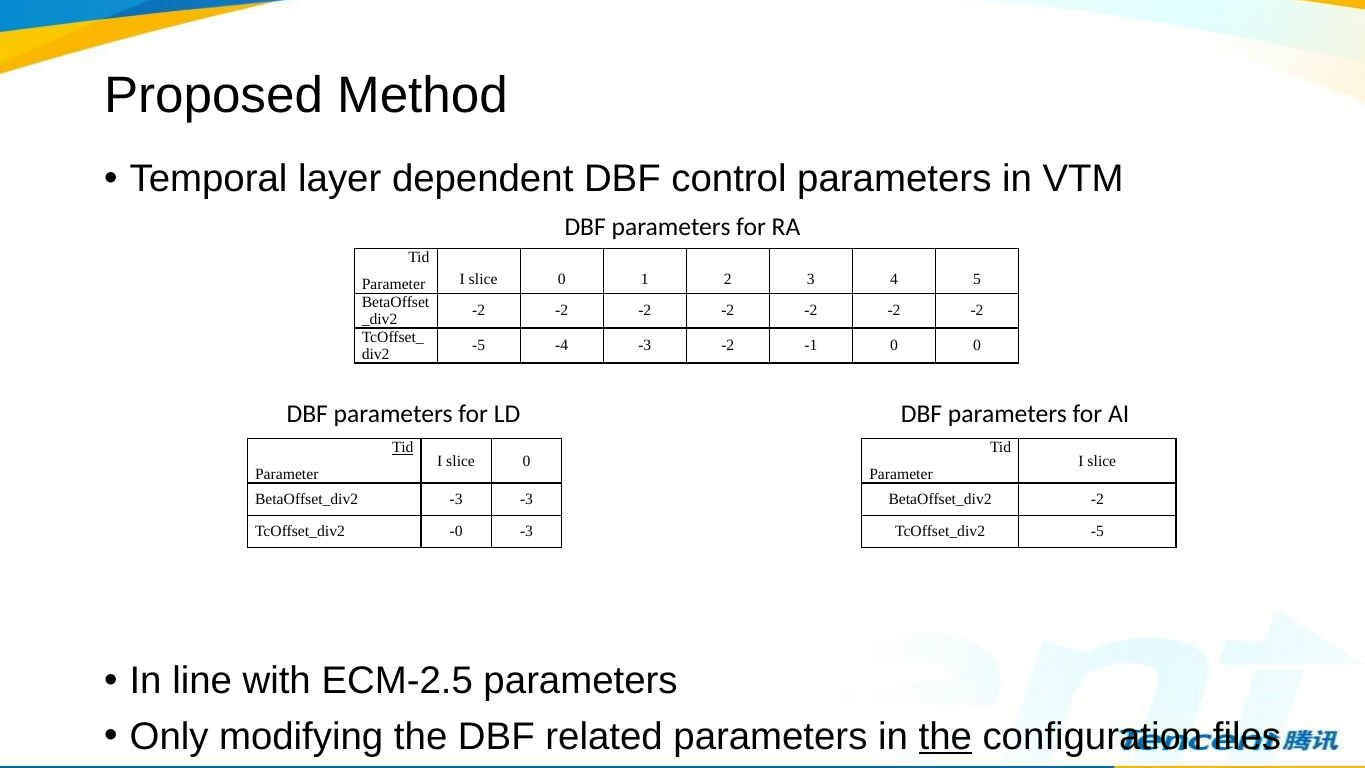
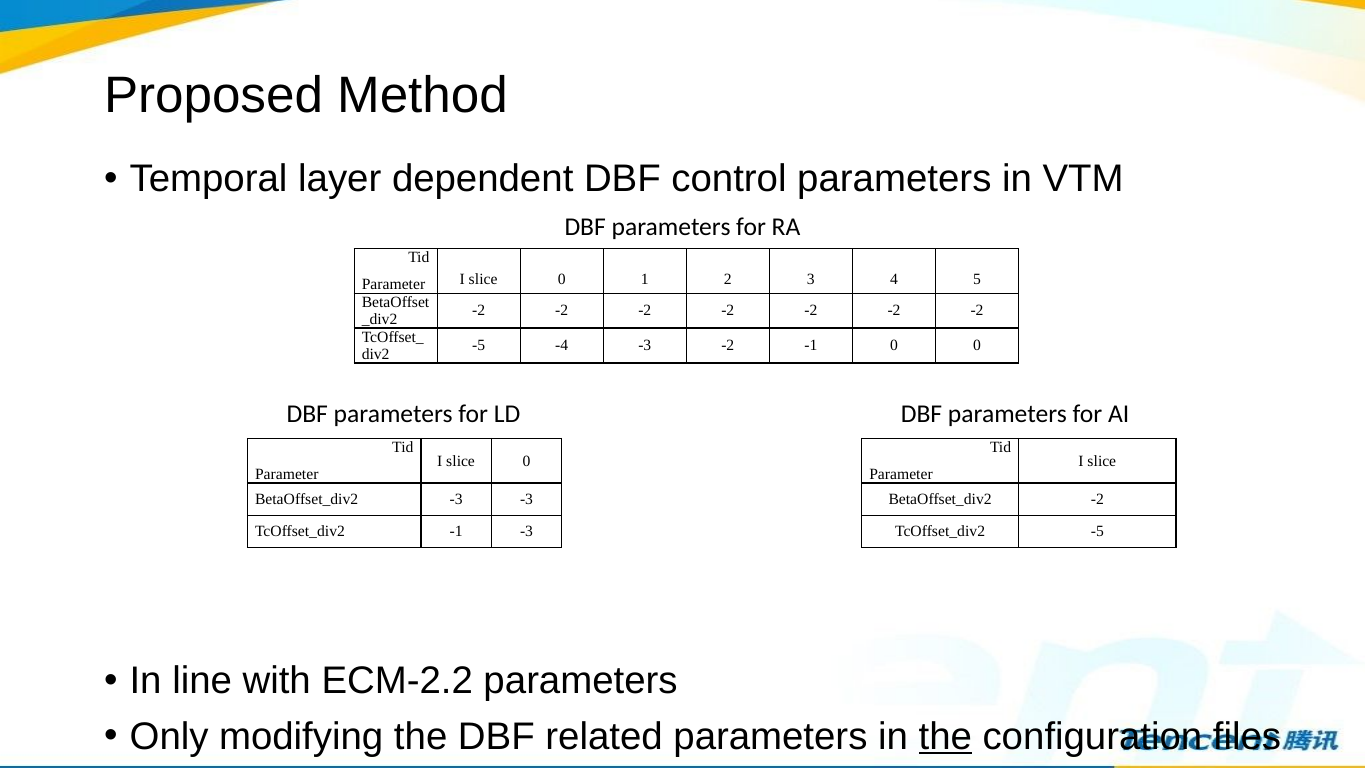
Tid underline: present -> none (403, 447)
-0: -0 -> -1 (456, 531)
ECM-2.5: ECM-2.5 -> ECM-2.2 (397, 681)
